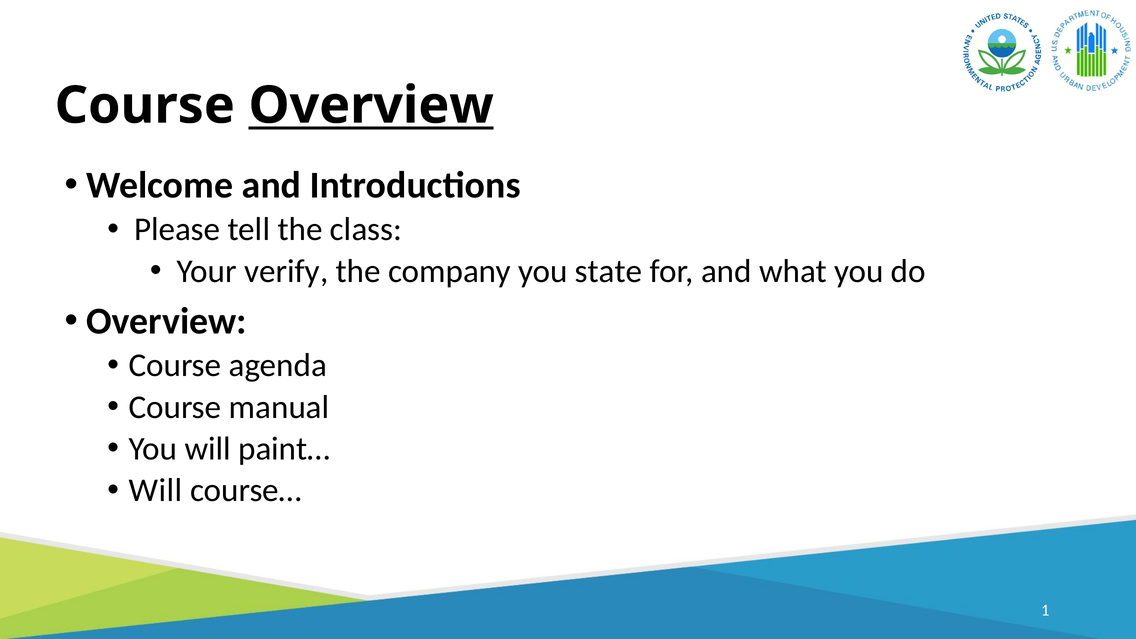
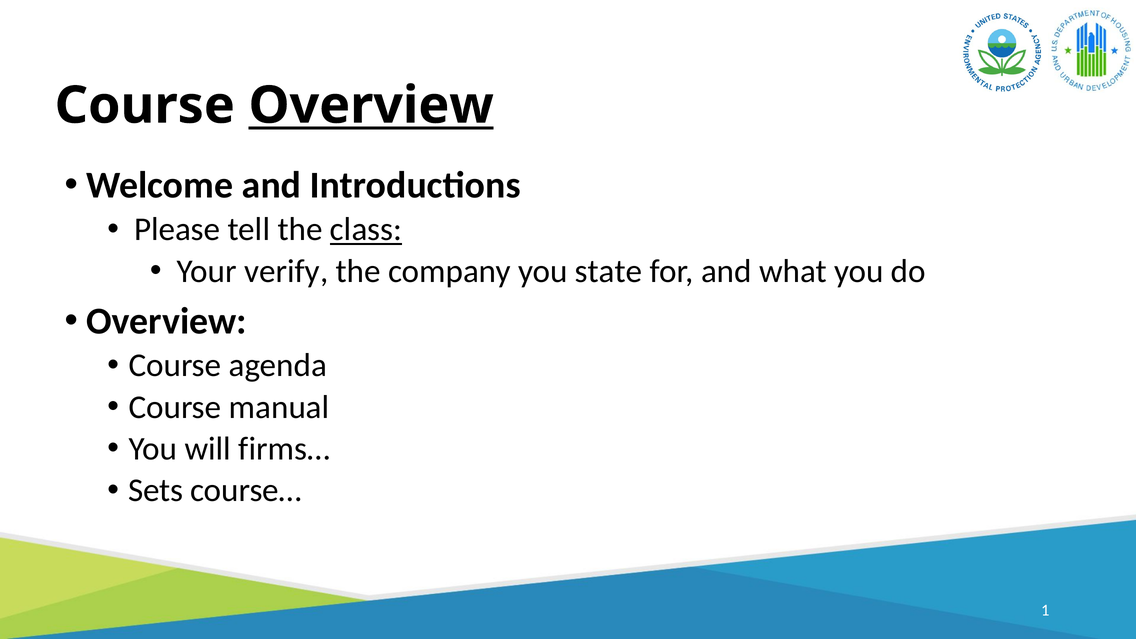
class underline: none -> present (366, 230)
paint…: paint… -> firms… (284, 449)
Will: Will -> Sets (156, 490)
